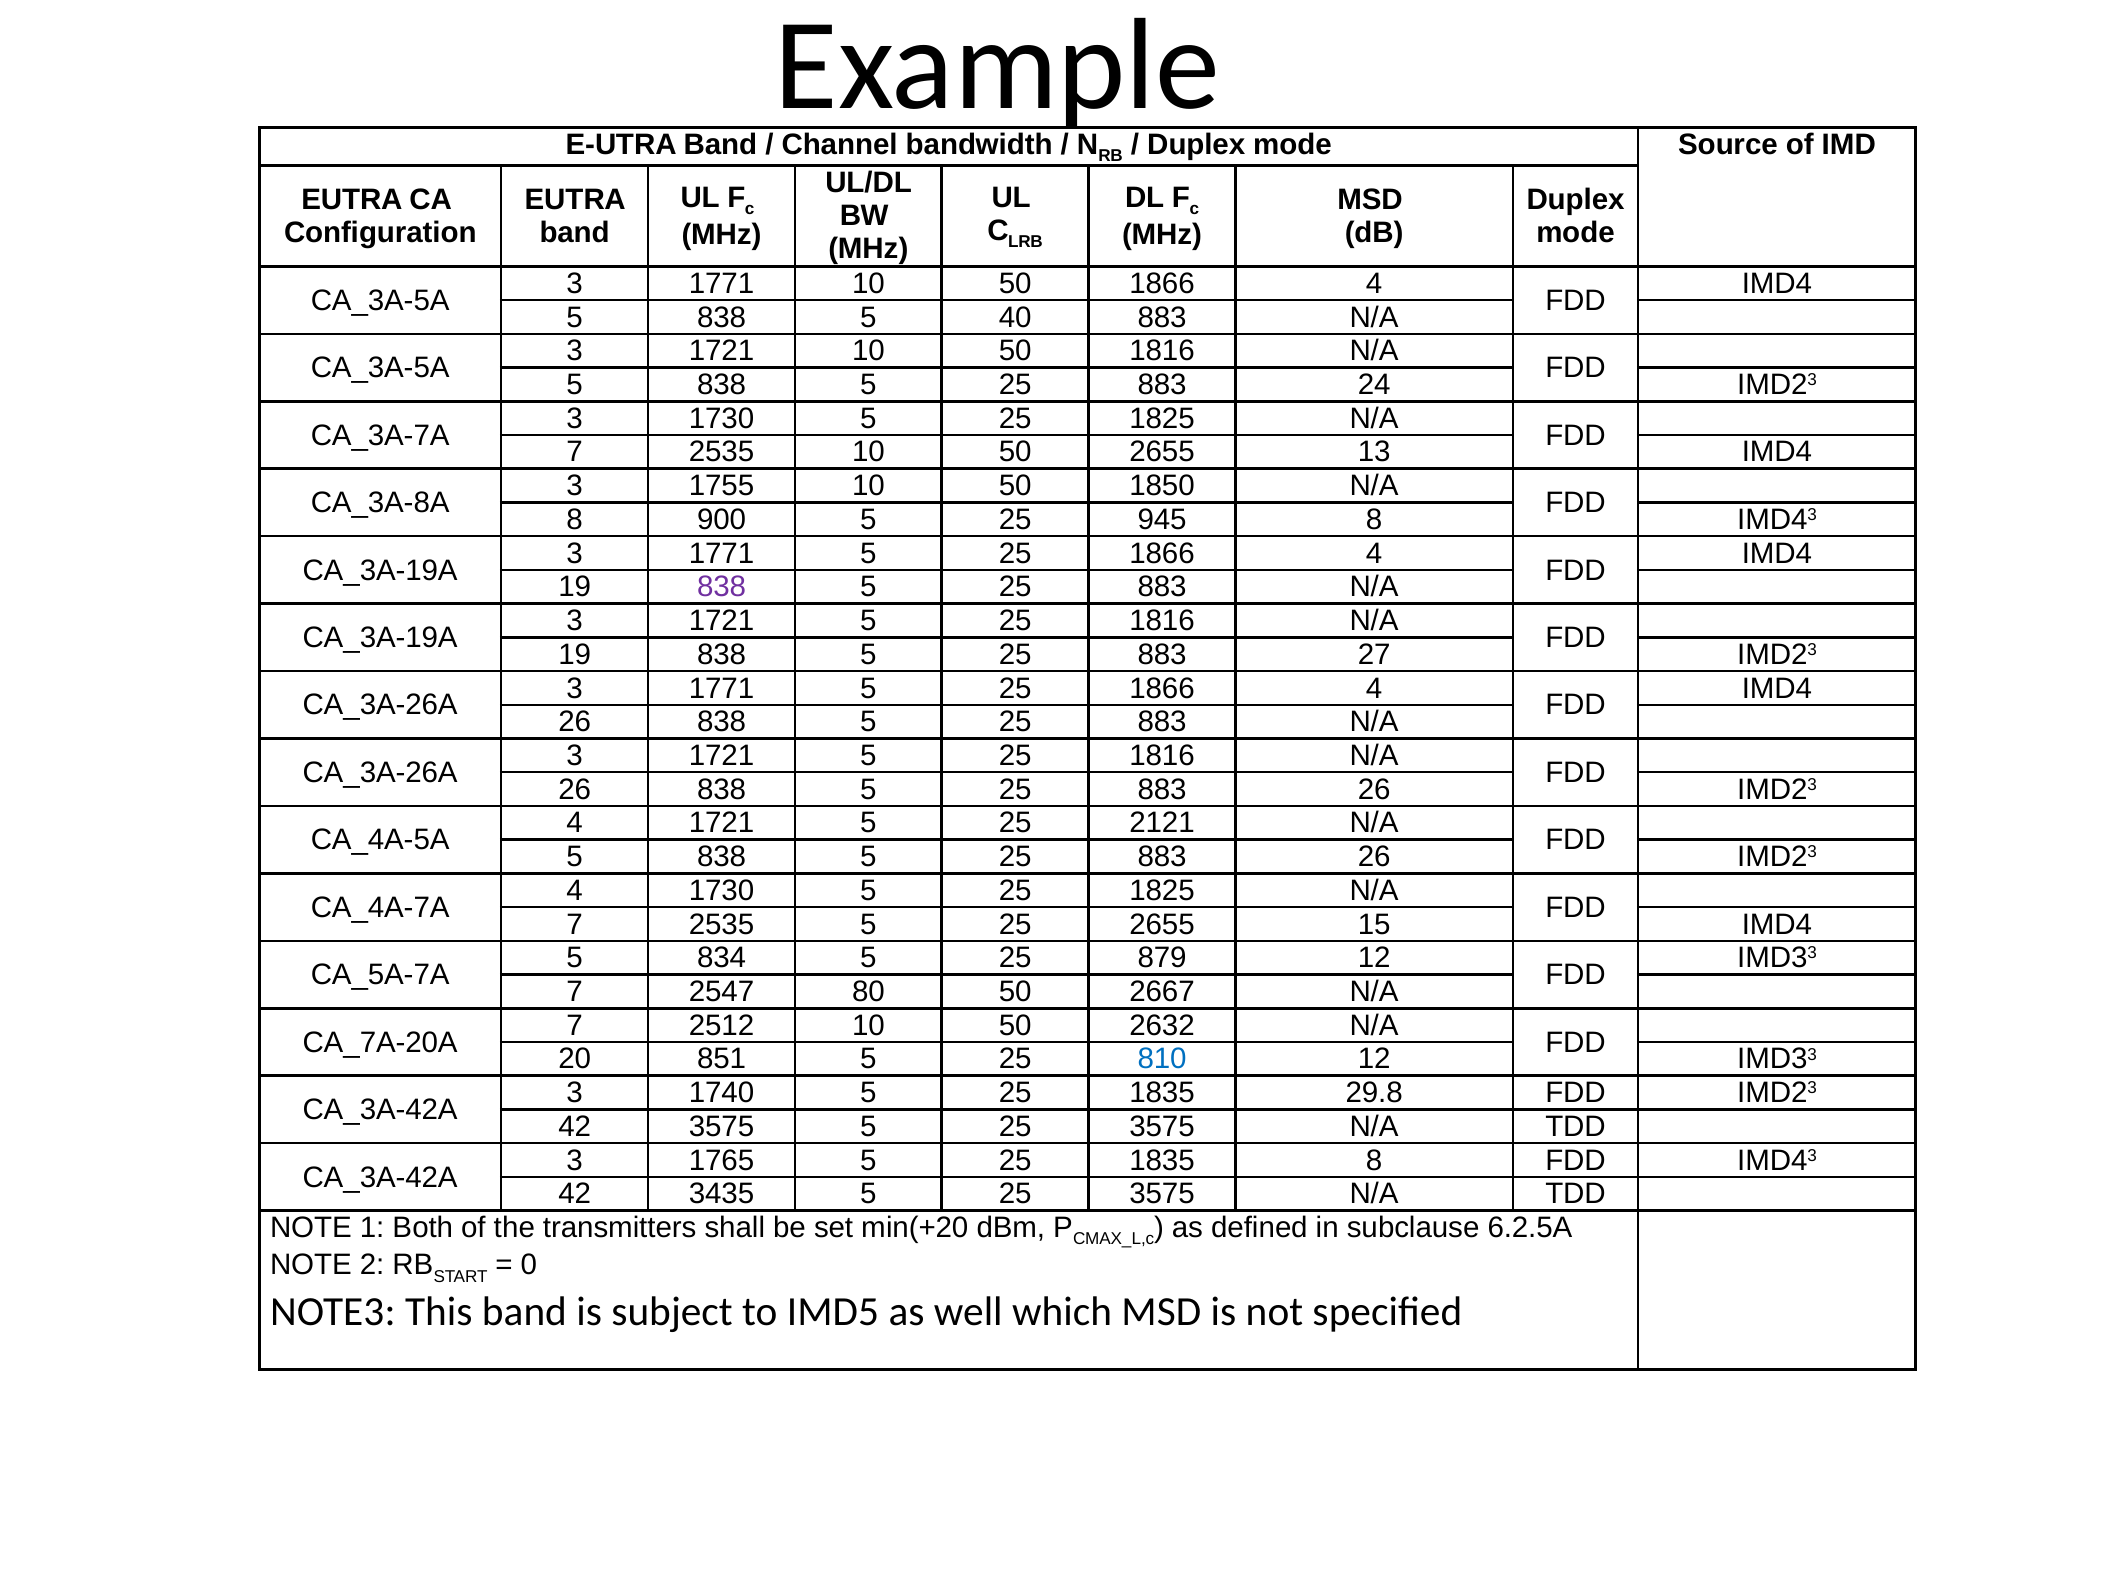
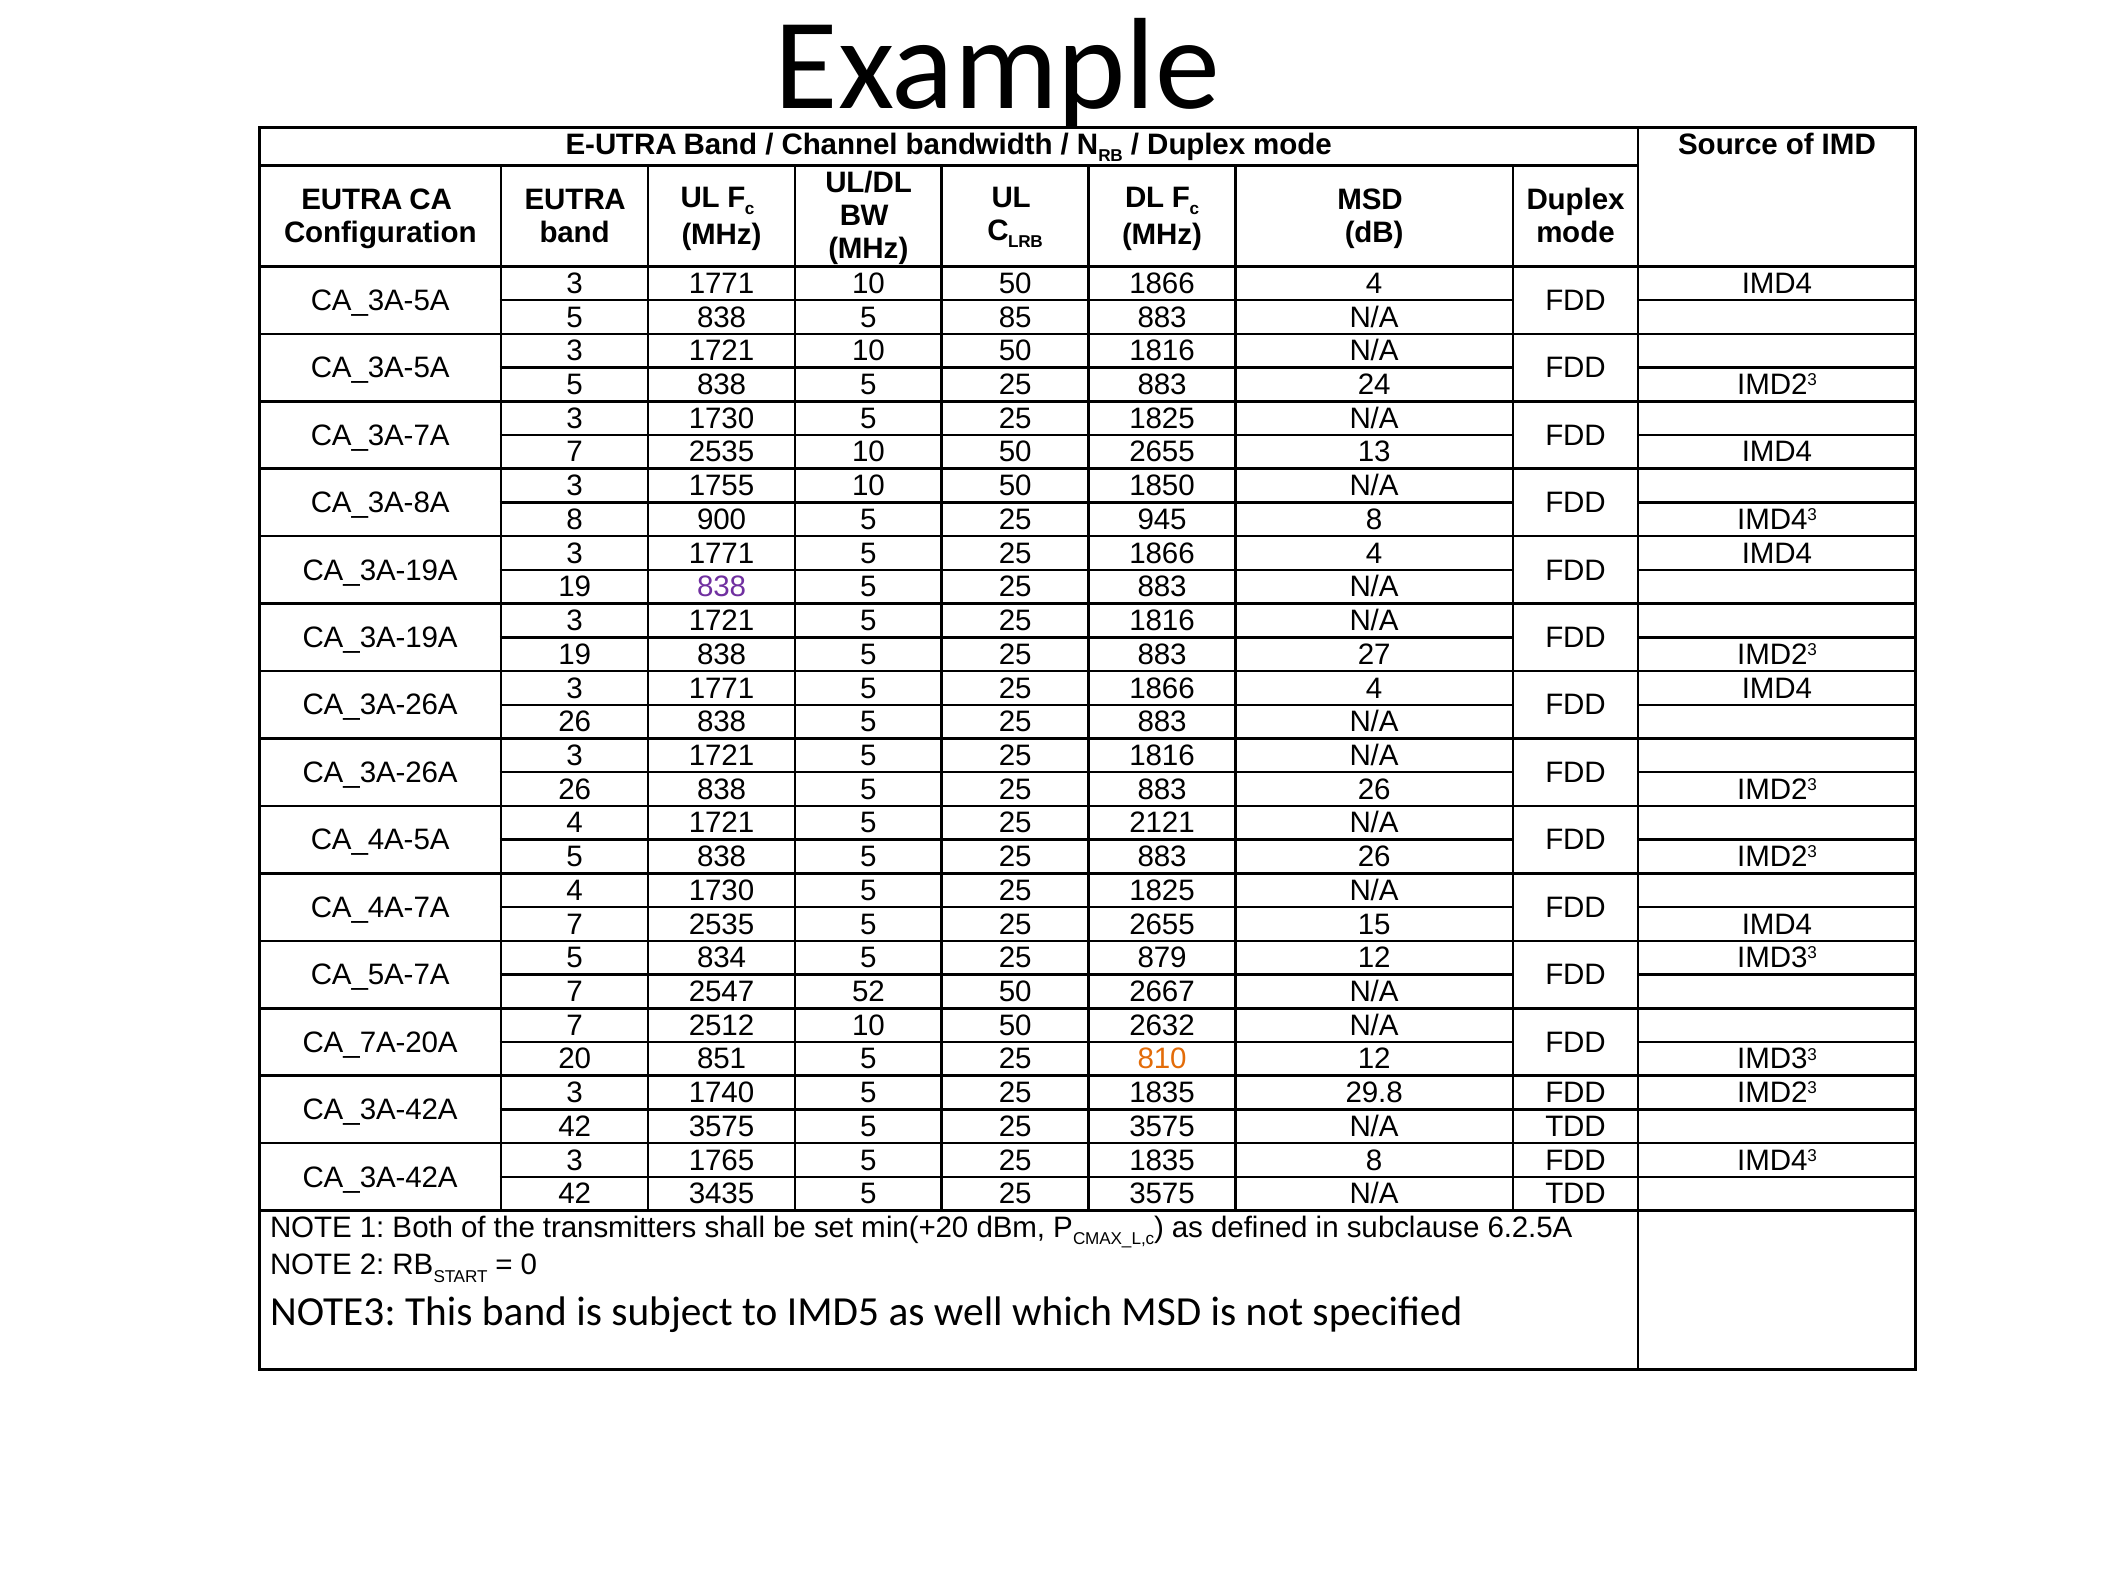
40: 40 -> 85 (1015, 317)
80: 80 -> 52 (868, 992)
810 colour: blue -> orange (1162, 1059)
